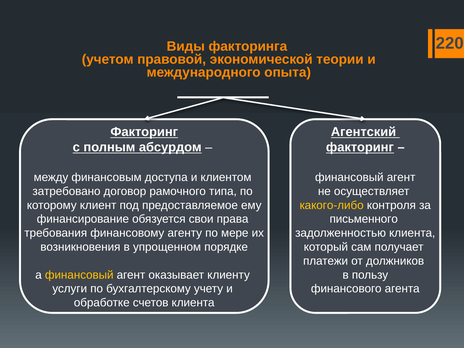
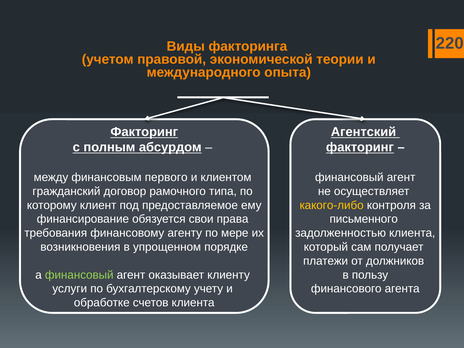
доступа: доступа -> первого (166, 177)
затребовано: затребовано -> гражданский (66, 191)
финансовый colour: yellow -> light green (79, 275)
